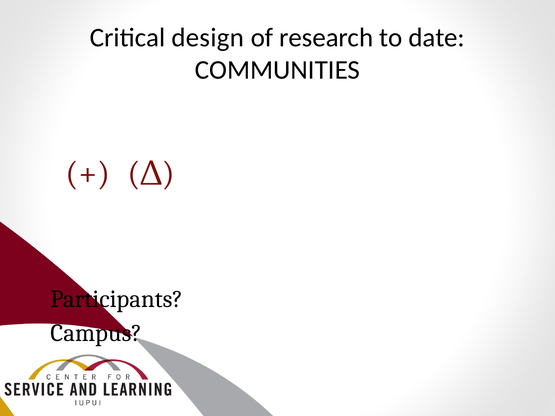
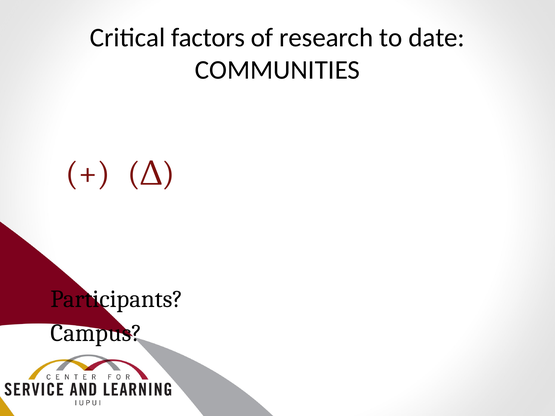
design: design -> factors (208, 38)
